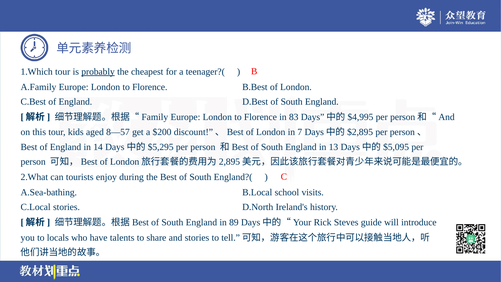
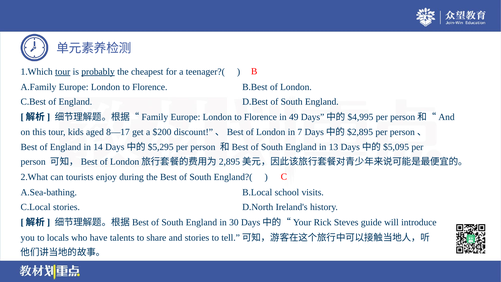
tour underline: none -> present (63, 72)
83: 83 -> 49 (294, 117)
8—57: 8—57 -> 8—17 (118, 132)
89: 89 -> 30 (234, 222)
